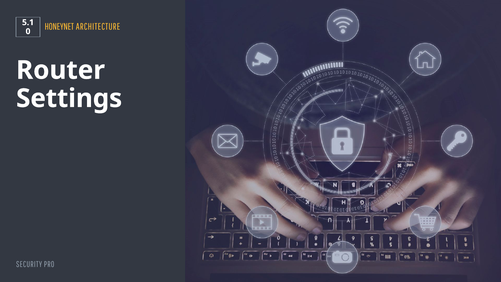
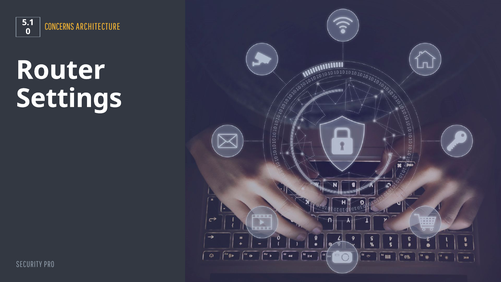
HONEYNET: HONEYNET -> CONCERNS (59, 27)
